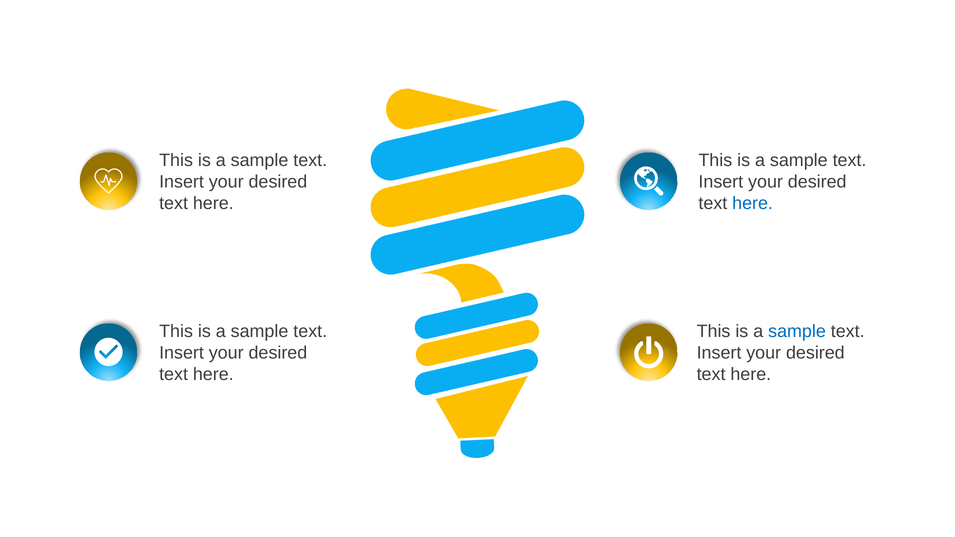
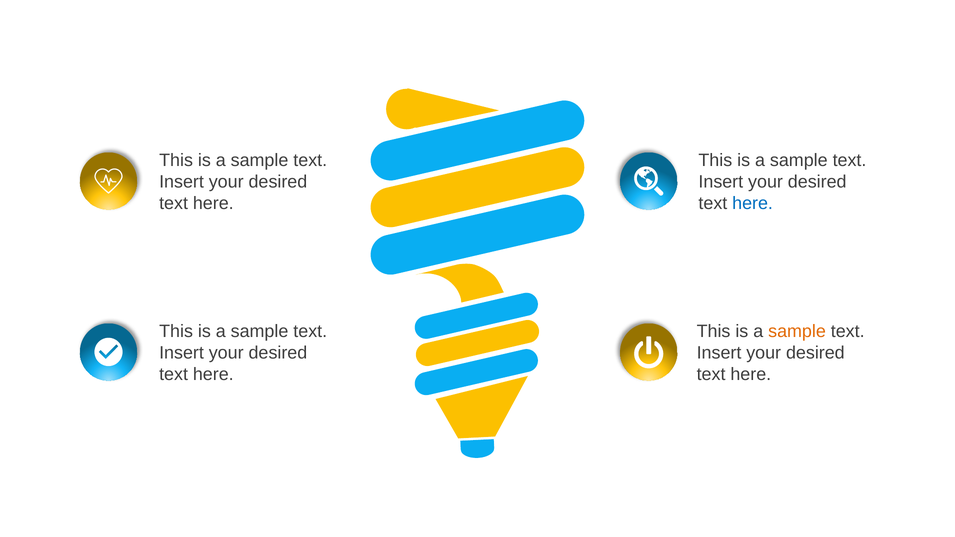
sample colour: blue -> orange (797, 331)
